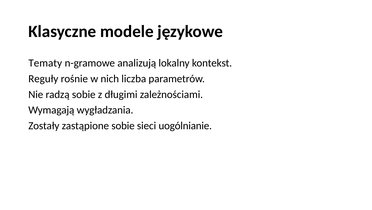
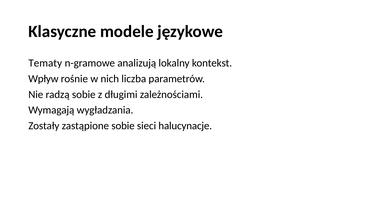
Reguły: Reguły -> Wpływ (43, 78)
uogólnianie: uogólnianie -> halucynacje (185, 125)
